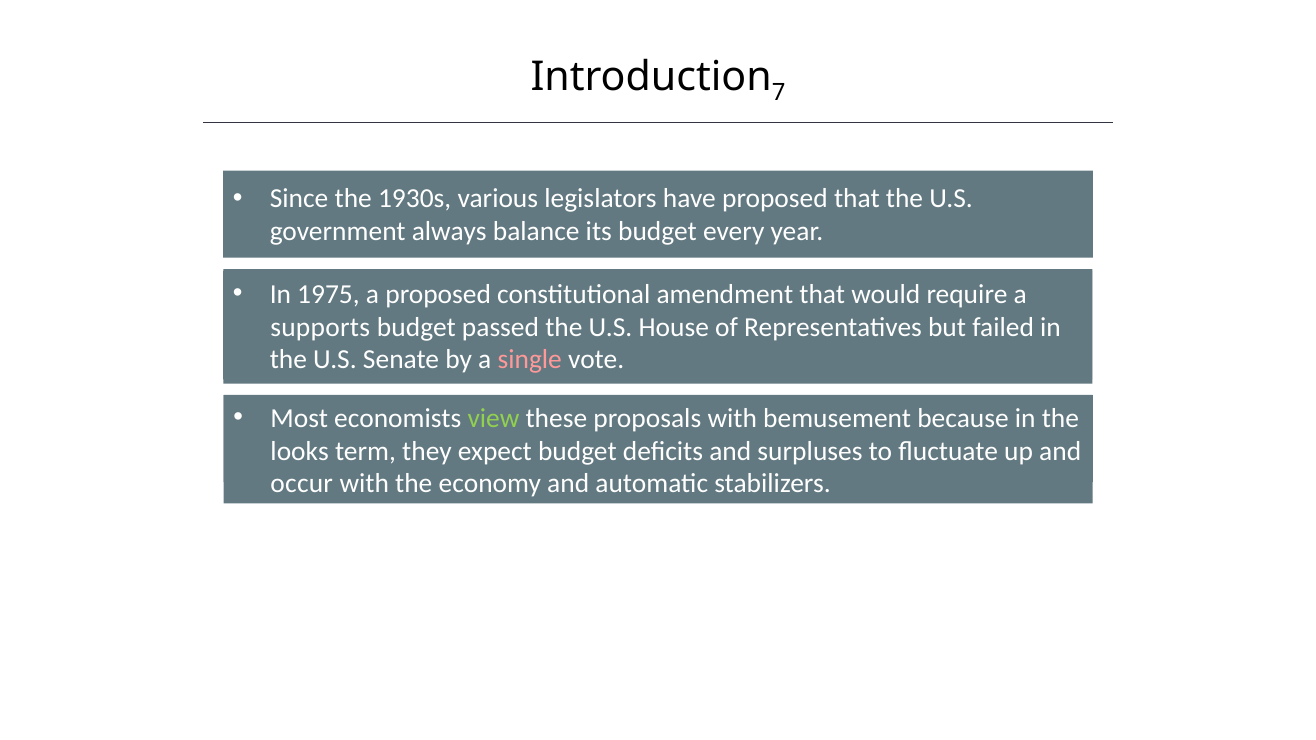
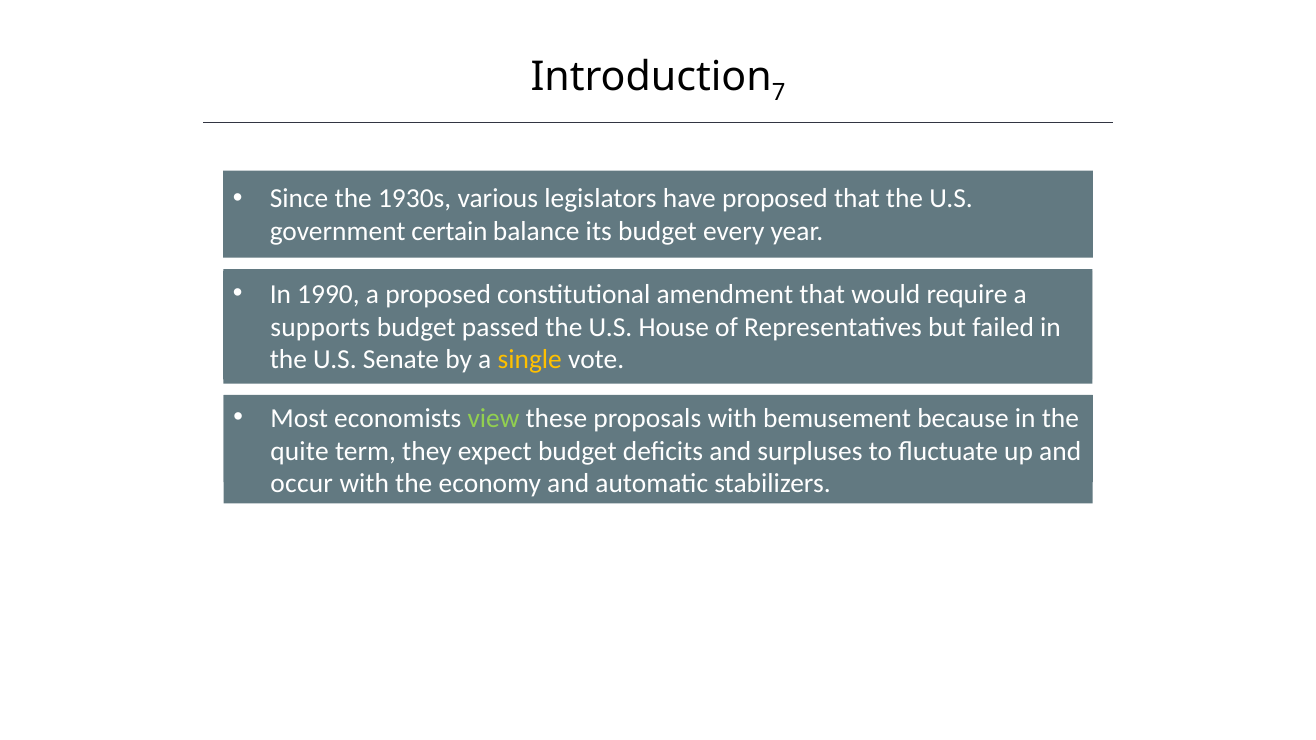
always: always -> certain (449, 232)
1975: 1975 -> 1990 (328, 294)
single colour: pink -> yellow (530, 360)
looks: looks -> quite (300, 451)
